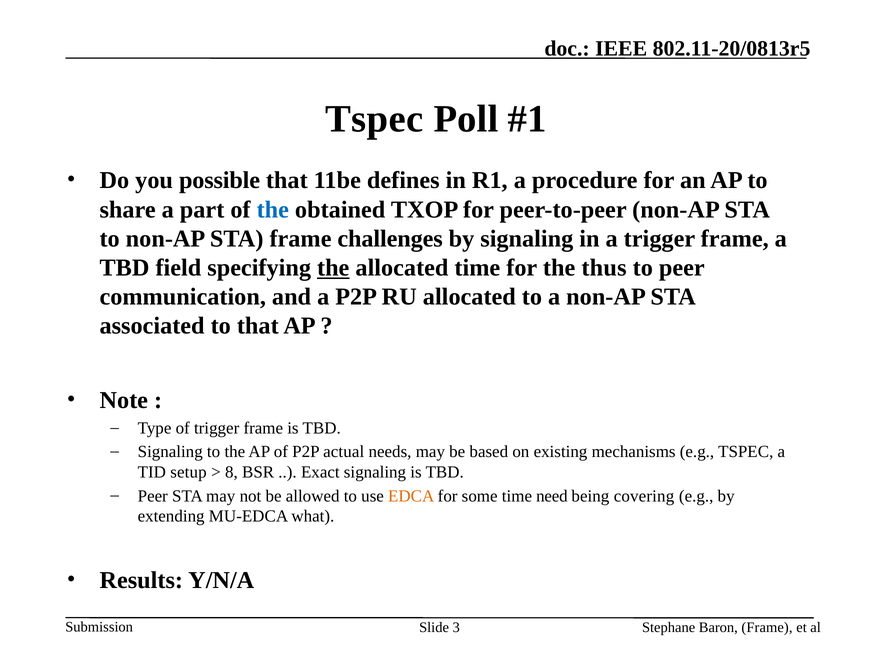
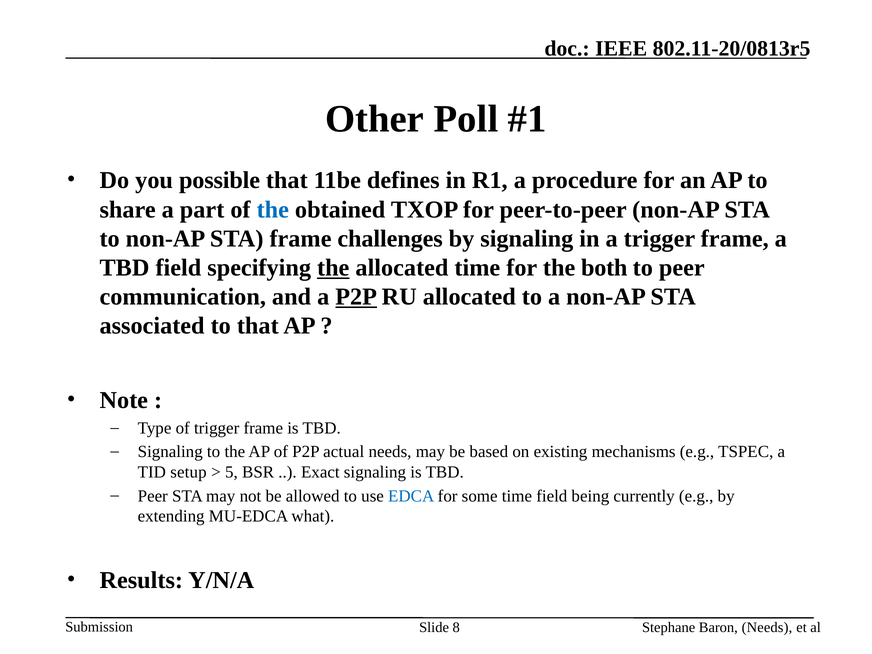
Tspec: Tspec -> Other (374, 119)
thus: thus -> both (604, 268)
P2P underline: none -> present (356, 297)
8: 8 -> 5 (231, 472)
EDCA colour: orange -> blue (411, 496)
time need: need -> field (552, 496)
covering: covering -> currently (644, 496)
3: 3 -> 8 (456, 627)
Baron Frame: Frame -> Needs (767, 627)
